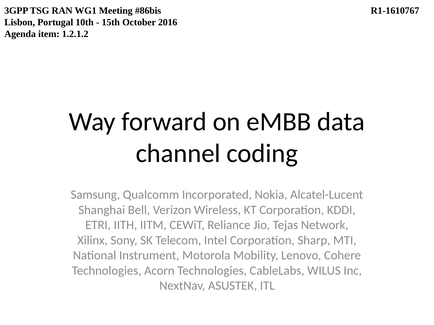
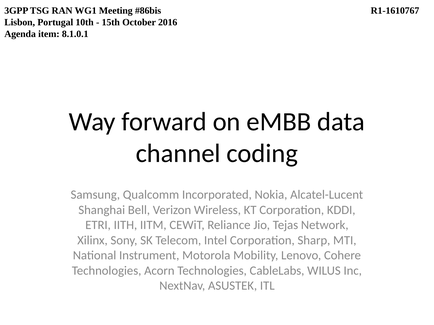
1.2.1.2: 1.2.1.2 -> 8.1.0.1 (75, 34)
